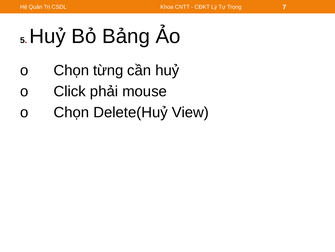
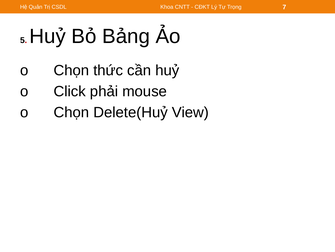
từng: từng -> thức (108, 70)
